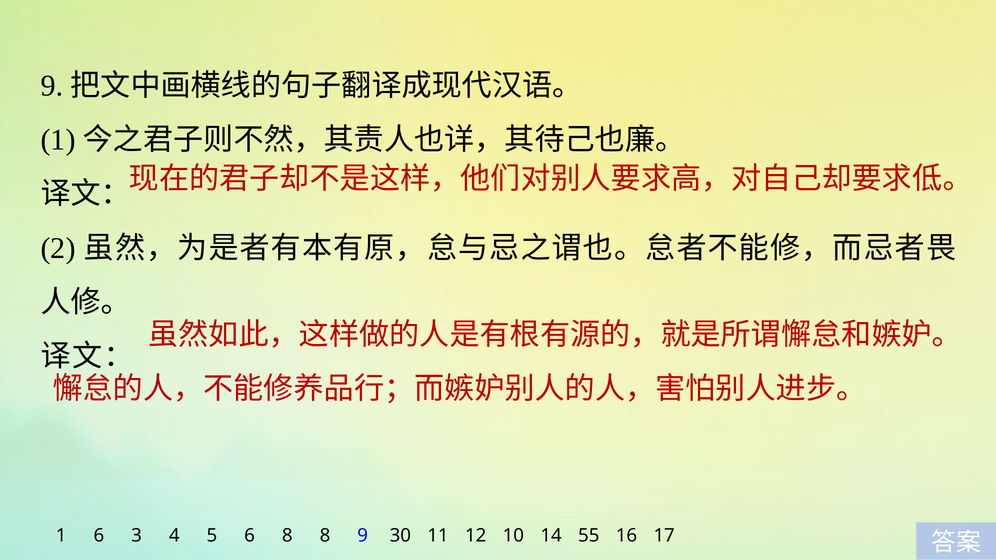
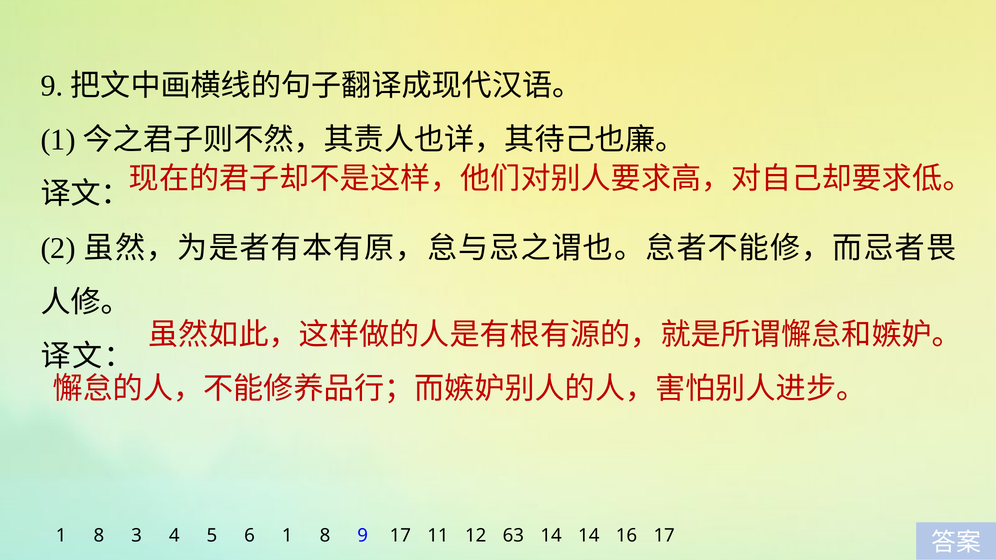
6: 6 -> 8 (99, 536)
6 8: 8 -> 1 (287, 536)
9 30: 30 -> 17 (400, 536)
10: 10 -> 63 (513, 536)
14 55: 55 -> 14 (589, 536)
